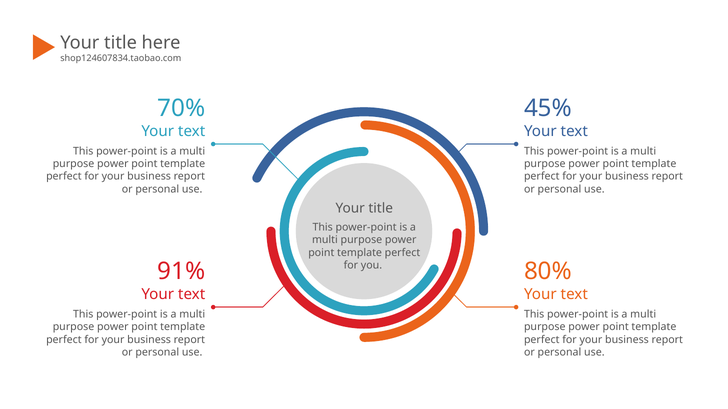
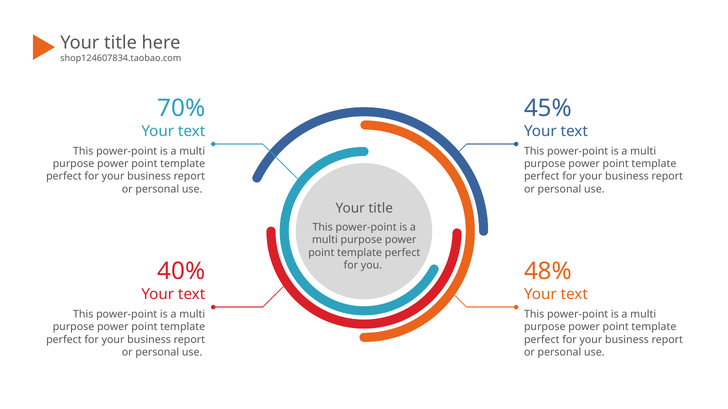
91%: 91% -> 40% (181, 272)
80%: 80% -> 48% (548, 272)
